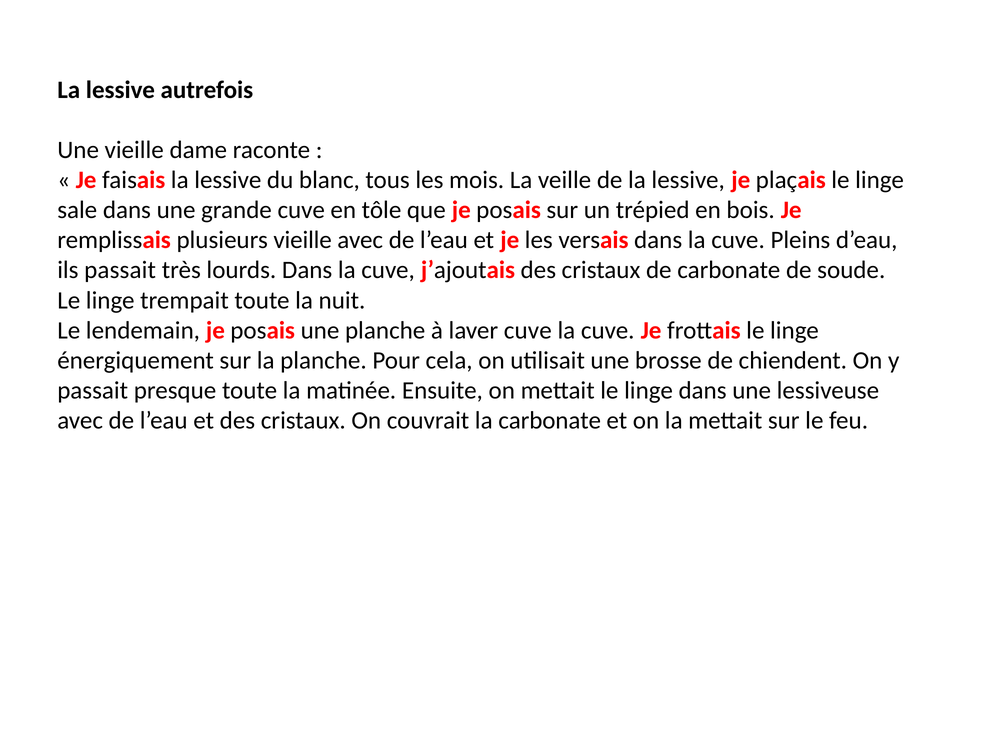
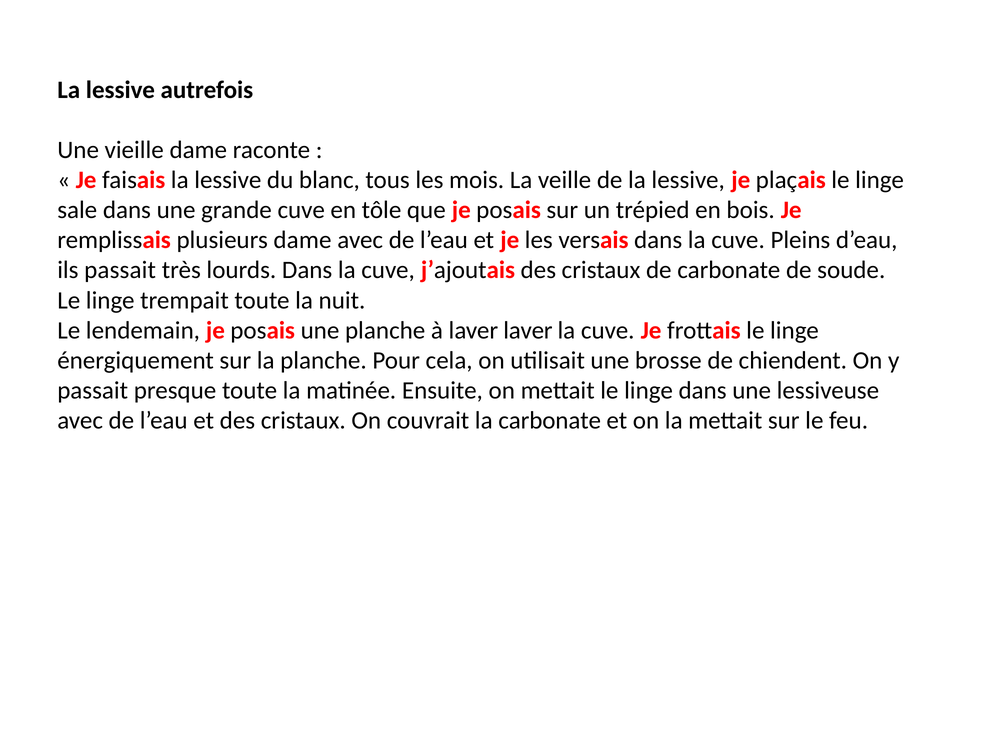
plusieurs vieille: vieille -> dame (302, 240)
laver cuve: cuve -> laver (528, 330)
